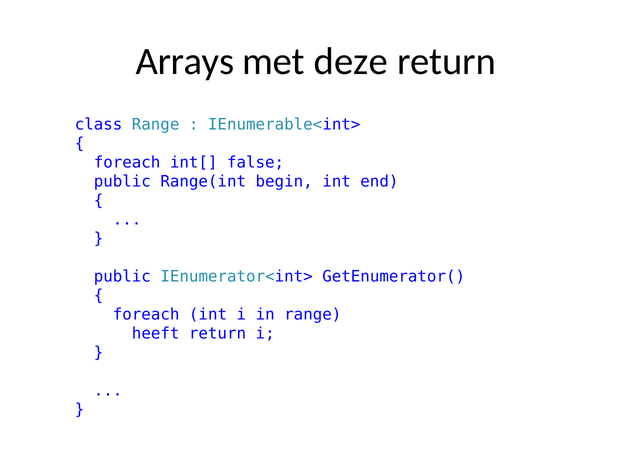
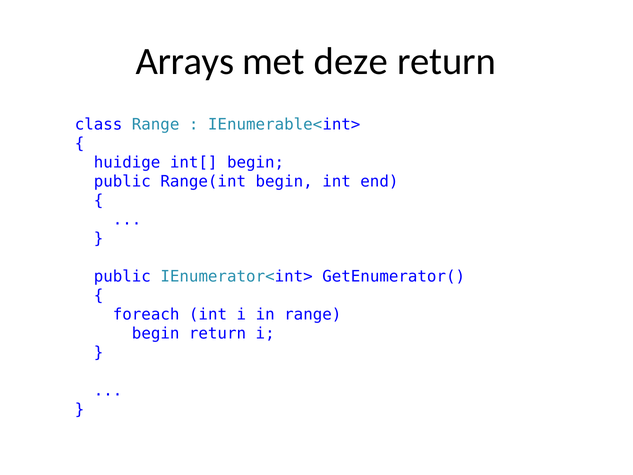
foreach: foreach -> huidige (127, 162)
int[ false: false -> begin (256, 162)
heeft: heeft -> begin (156, 333)
